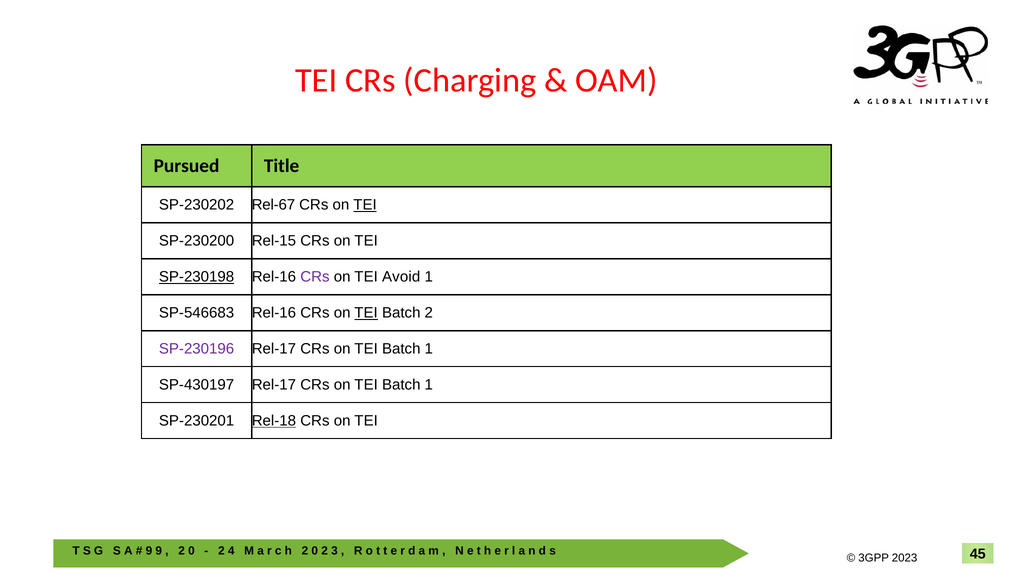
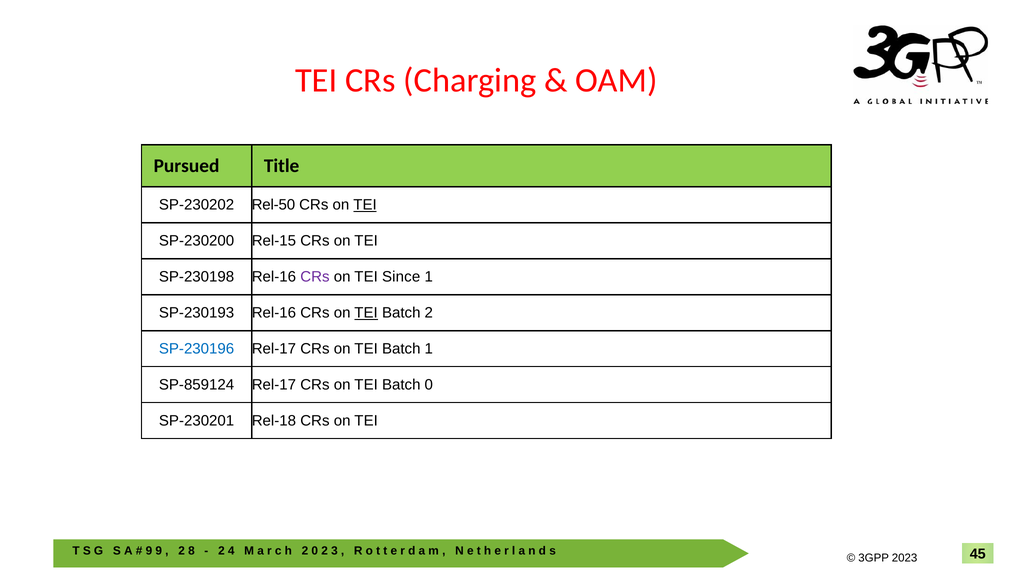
Rel-67: Rel-67 -> Rel-50 (273, 205)
SP-230198 underline: present -> none (197, 277)
Avoid: Avoid -> Since (401, 277)
SP-546683: SP-546683 -> SP-230193 (197, 313)
SP-230196 colour: purple -> blue (197, 349)
SP-430197: SP-430197 -> SP-859124 (197, 385)
1: 1 -> 0 (429, 385)
Rel-18 underline: present -> none (274, 421)
0: 0 -> 8 (191, 551)
